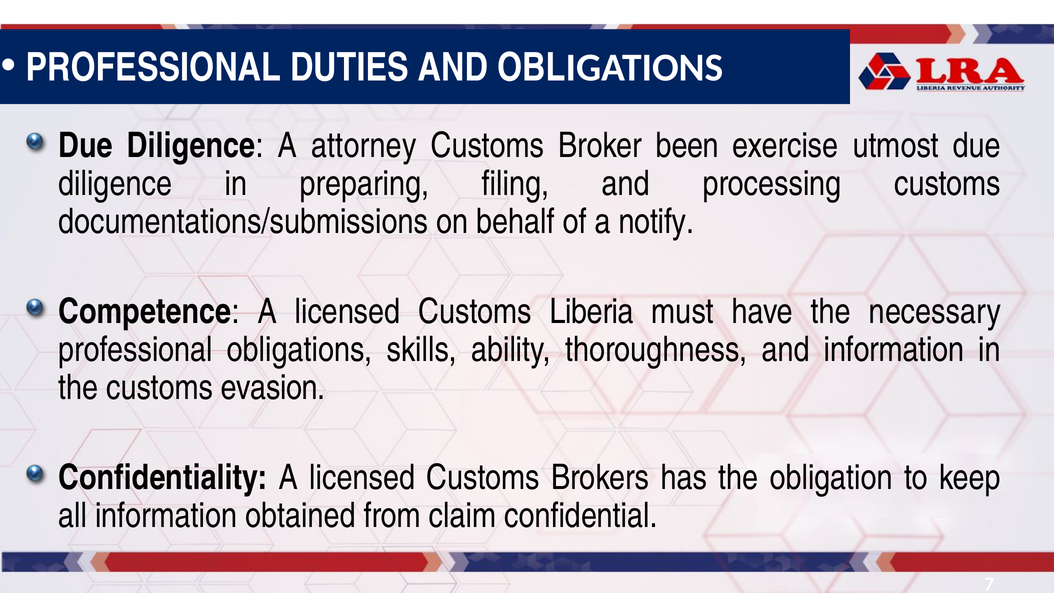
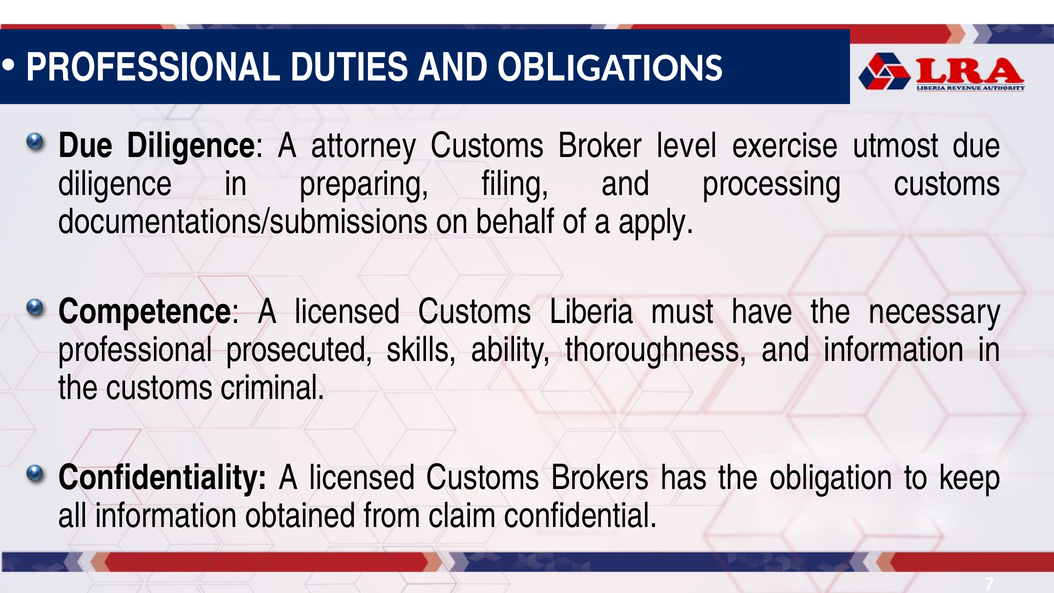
been: been -> level (687, 146)
notify: notify -> apply (656, 222)
professional obligations: obligations -> prosecuted (300, 349)
evasion: evasion -> criminal (273, 387)
